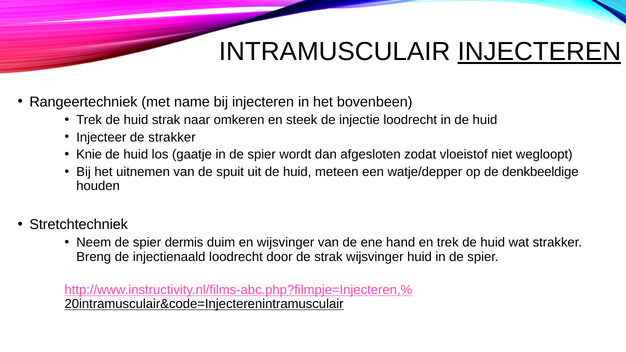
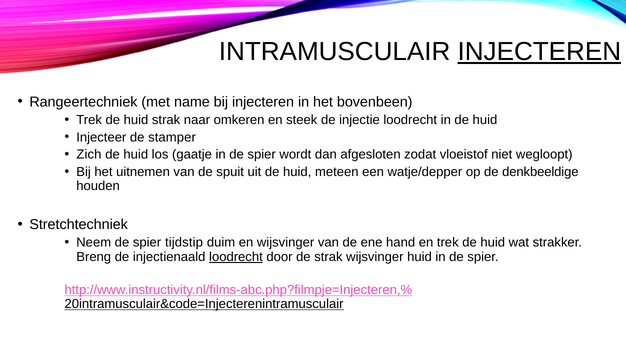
de strakker: strakker -> stamper (172, 137)
Knie: Knie -> Zich (89, 155)
dermis: dermis -> tijdstip (184, 243)
loodrecht underline: none -> present (236, 257)
